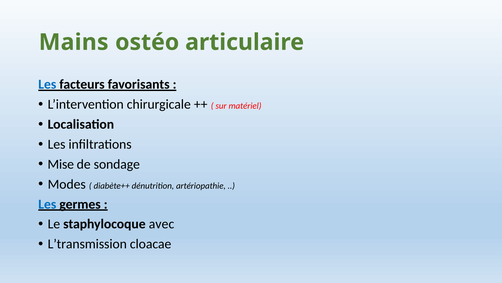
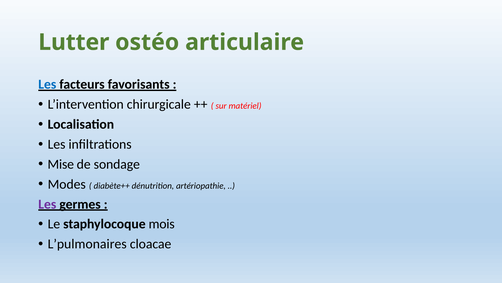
Mains: Mains -> Lutter (74, 42)
Les colour: blue -> purple (47, 204)
avec: avec -> mois (162, 224)
L’transmission: L’transmission -> L’pulmonaires (87, 244)
